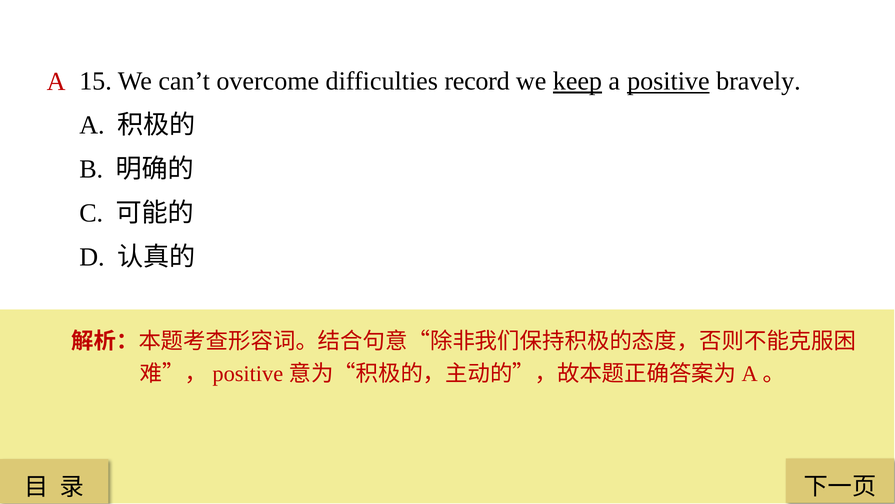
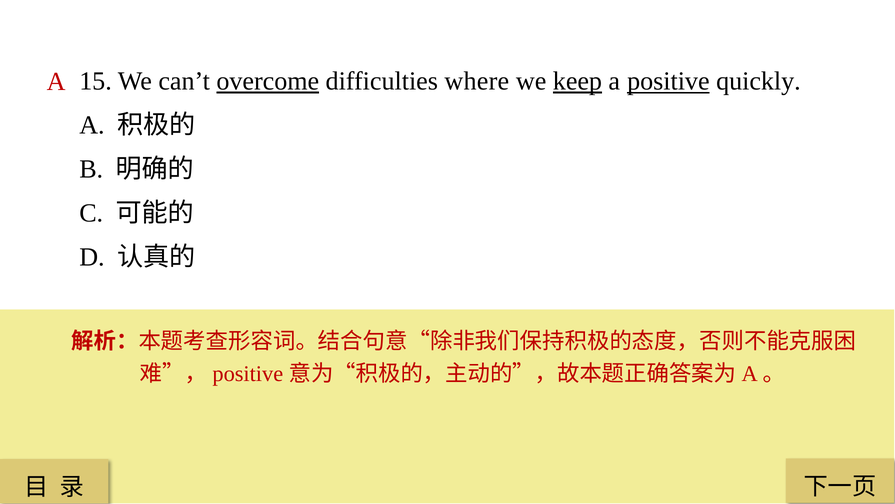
overcome underline: none -> present (268, 81)
record: record -> where (477, 81)
bravely: bravely -> quickly (758, 81)
